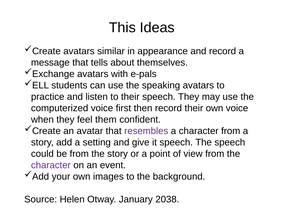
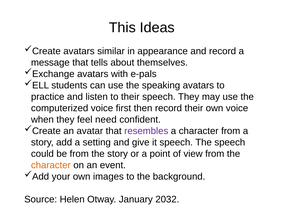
them: them -> need (106, 120)
character colour: purple -> orange (51, 166)
2038: 2038 -> 2032 (167, 200)
